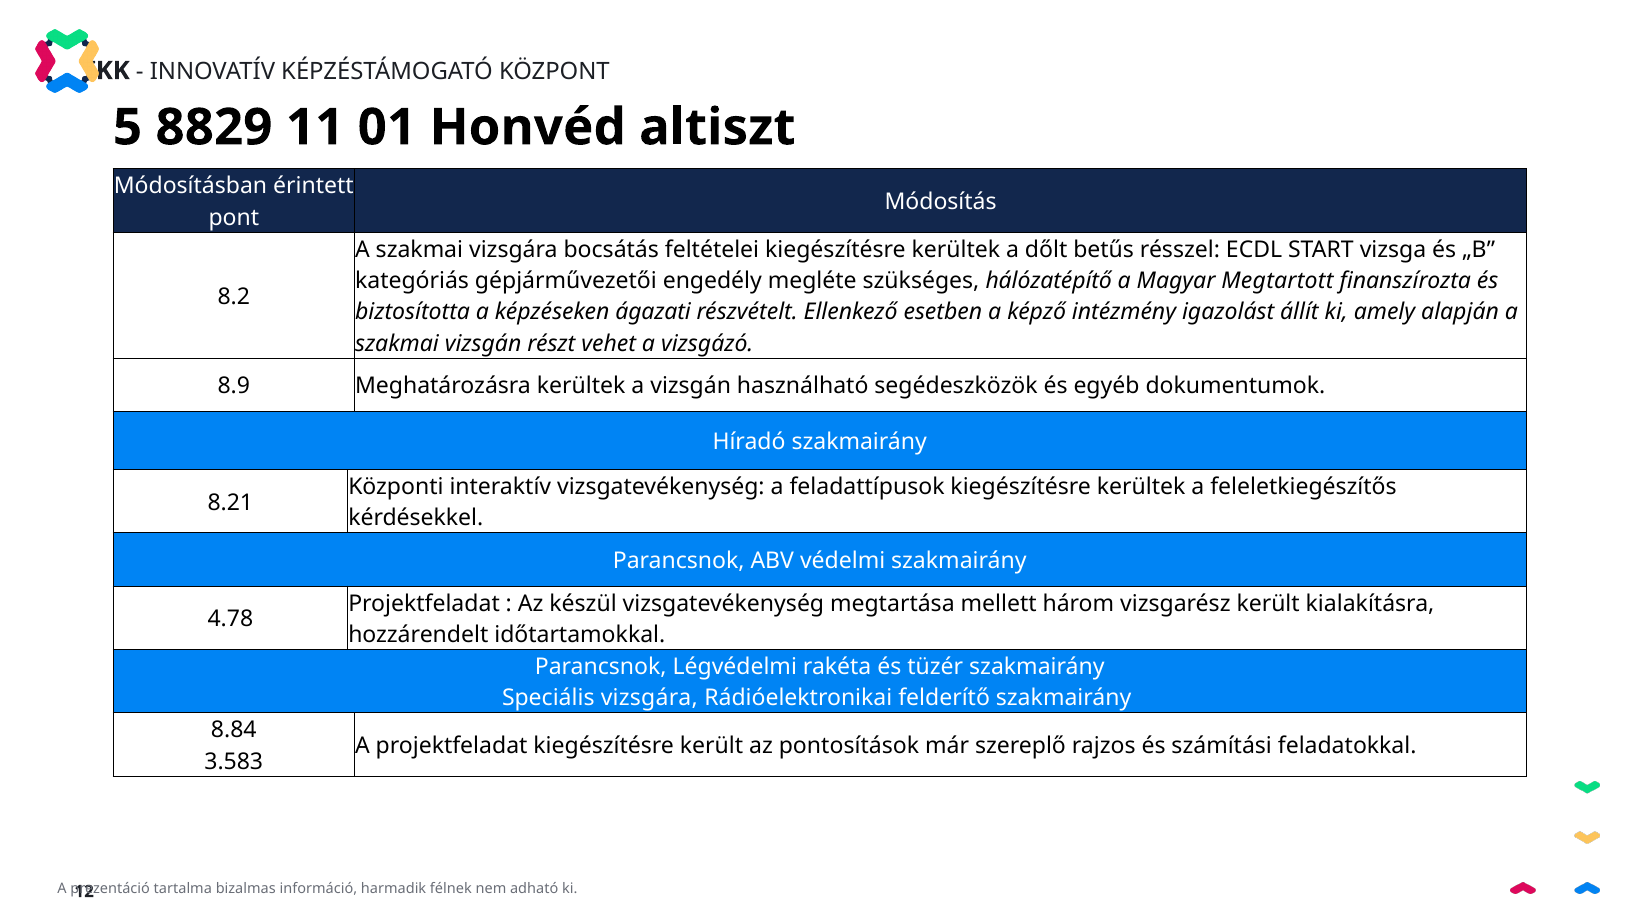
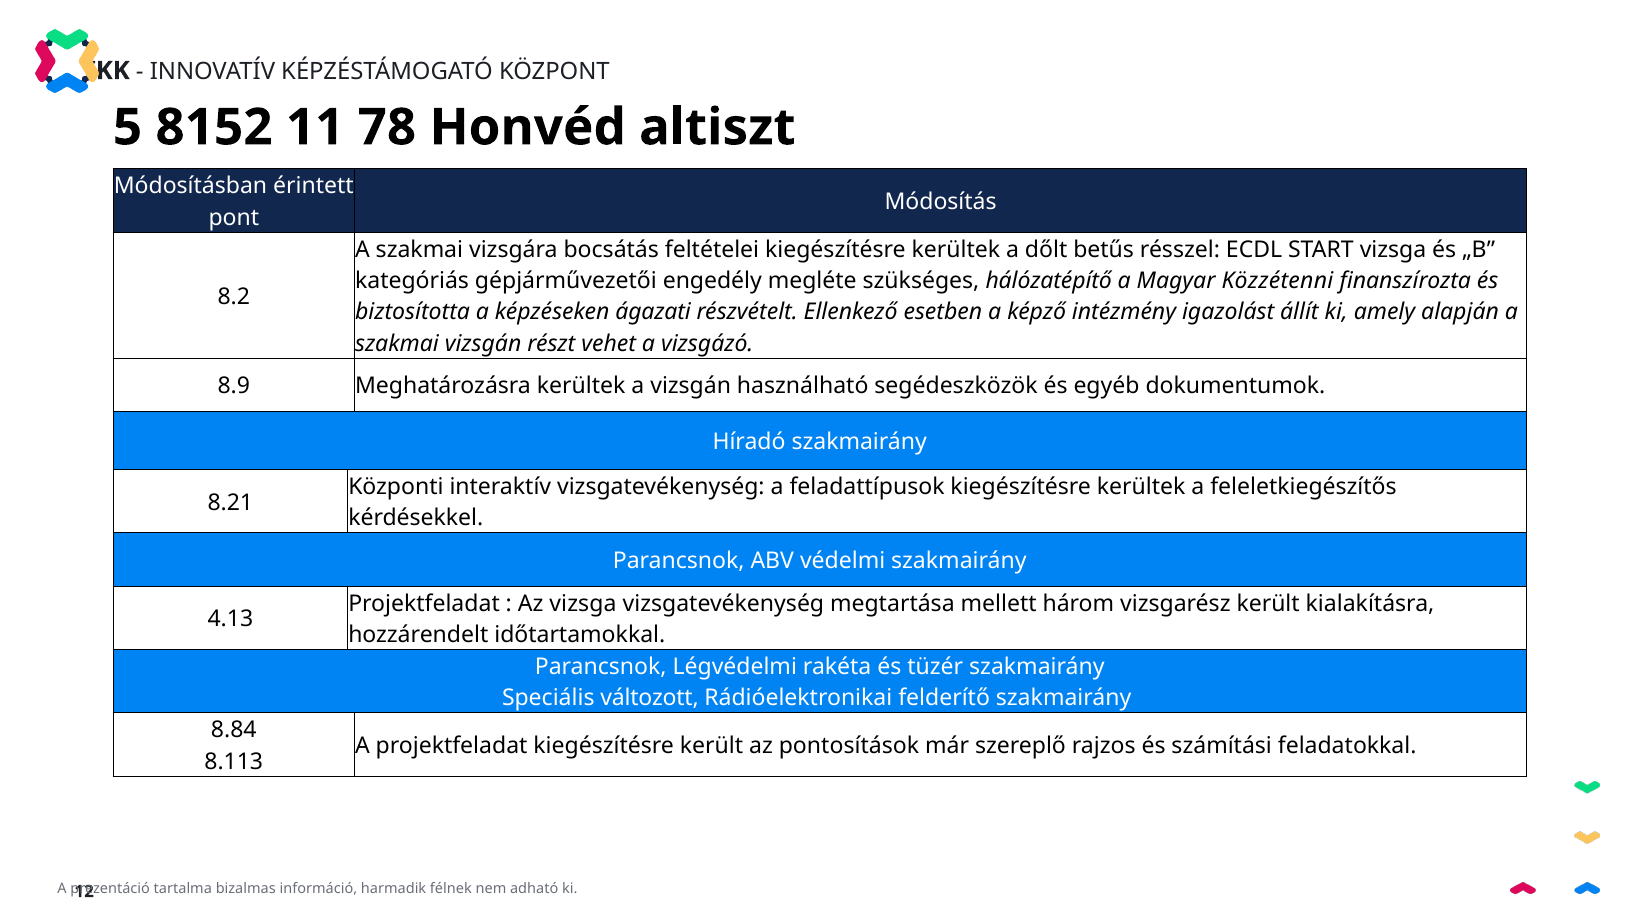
8829: 8829 -> 8152 (214, 127)
01: 01 -> 78 (387, 127)
Megtartott: Megtartott -> Közzétenni (1277, 281)
Az készül: készül -> vizsga (583, 603)
4.78: 4.78 -> 4.13 (230, 619)
Speciális vizsgára: vizsgára -> változott (650, 698)
3.583: 3.583 -> 8.113 (234, 761)
